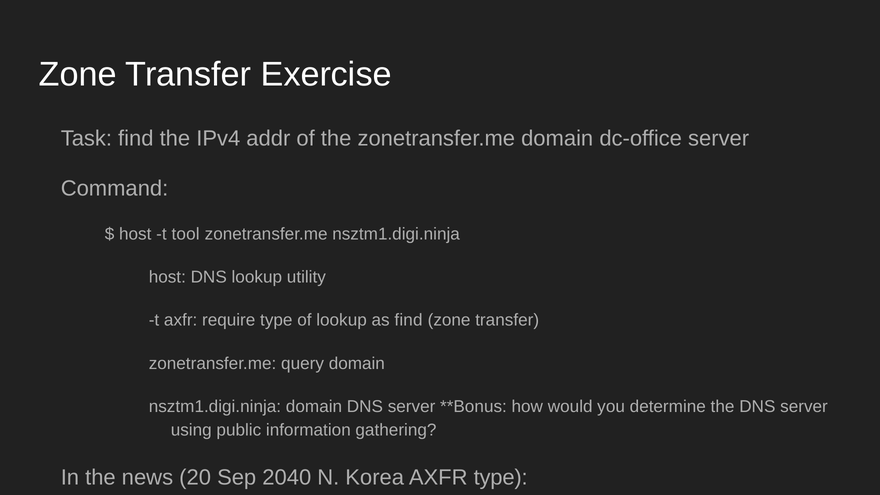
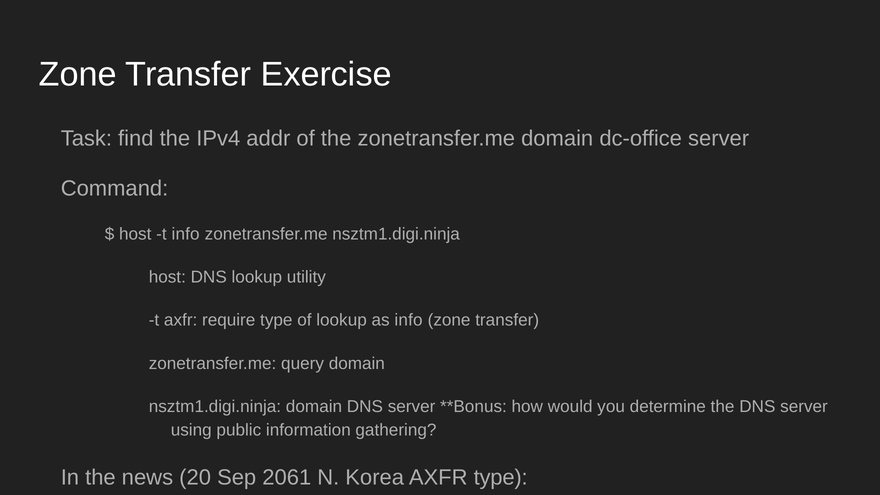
t tool: tool -> info (186, 234)
as find: find -> info (409, 320)
2040: 2040 -> 2061 (287, 477)
